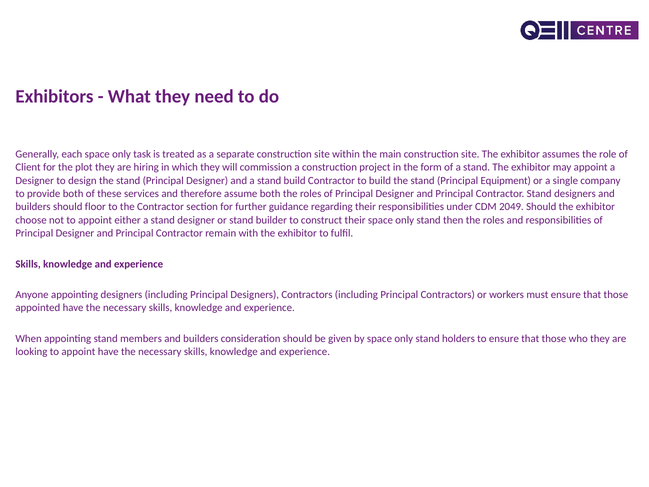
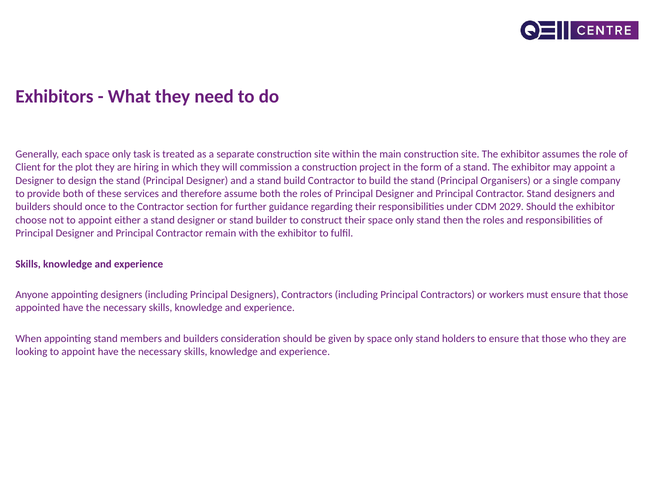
Equipment: Equipment -> Organisers (506, 180)
floor: floor -> once (95, 207)
2049: 2049 -> 2029 (511, 207)
